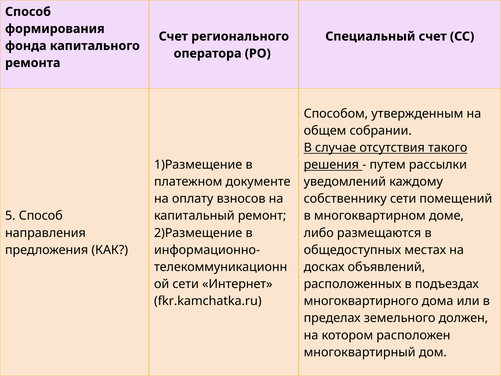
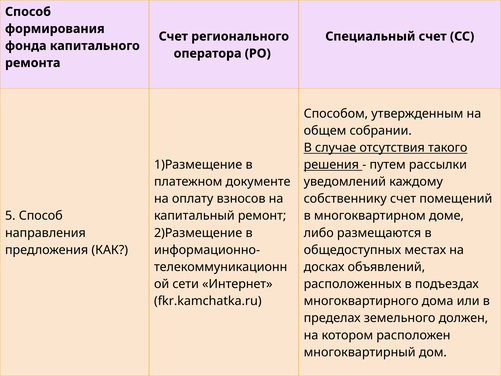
собственнику сети: сети -> счет (403, 199)
